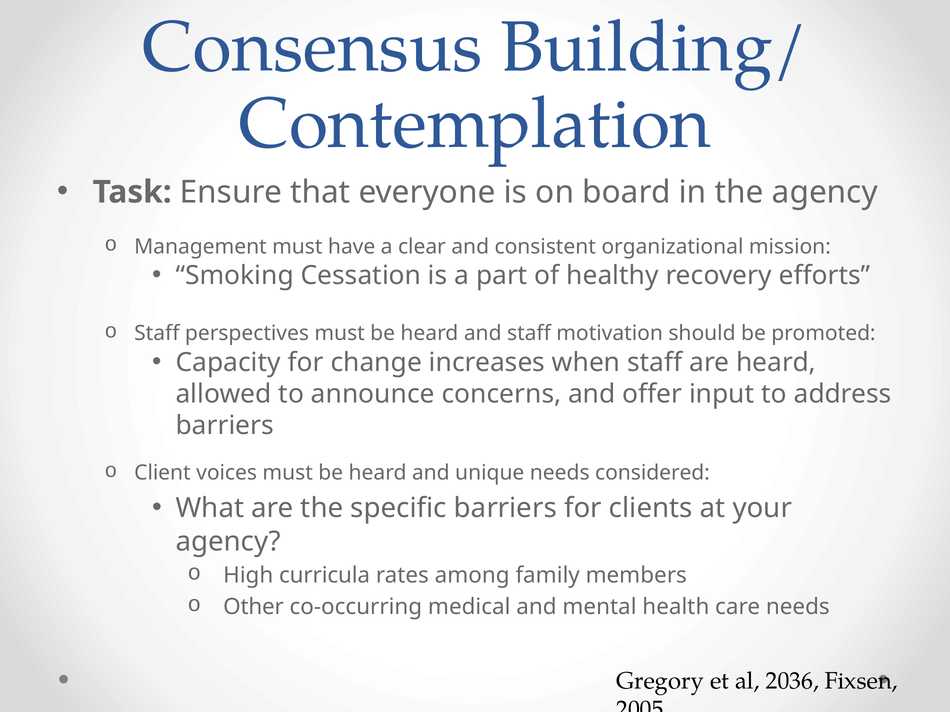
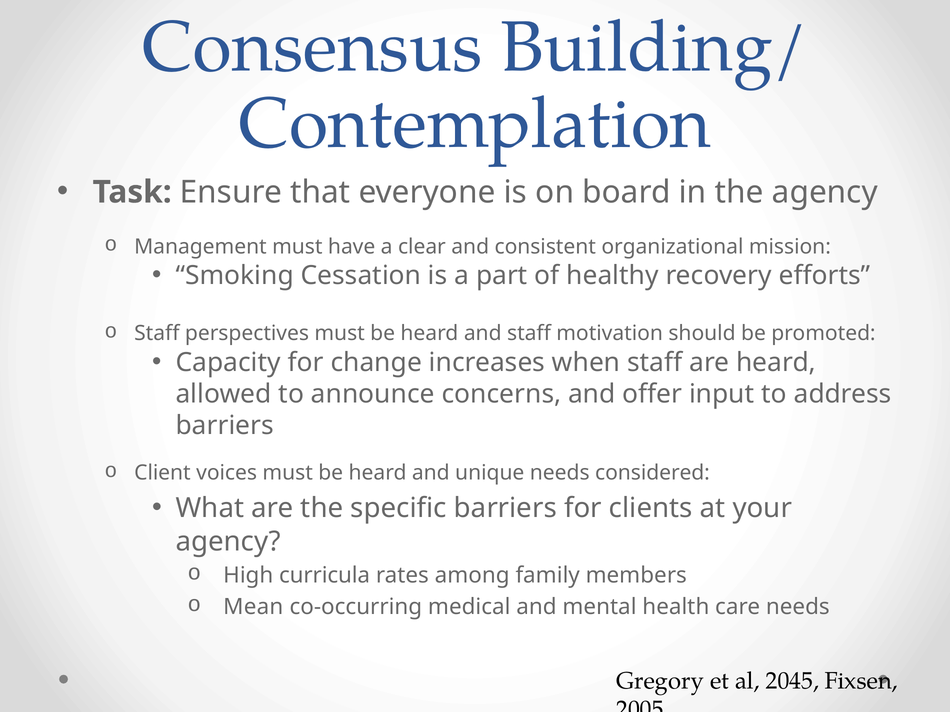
Other: Other -> Mean (253, 607)
2036: 2036 -> 2045 (792, 682)
